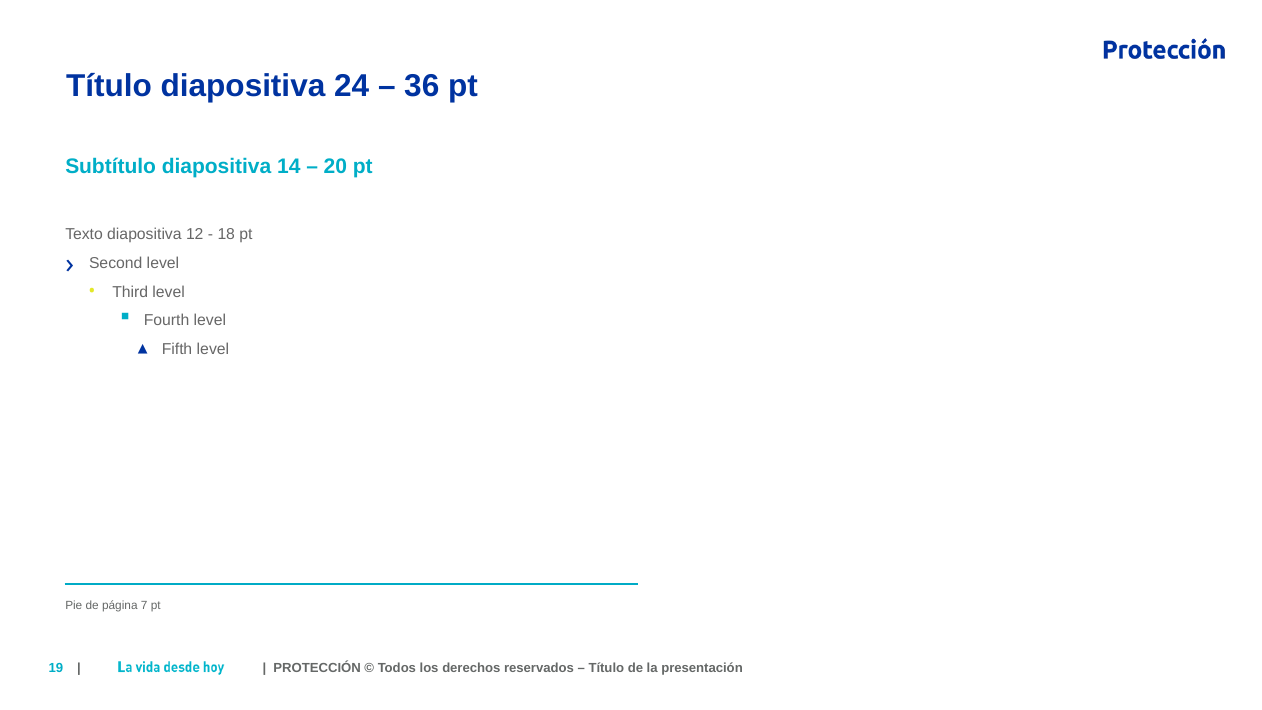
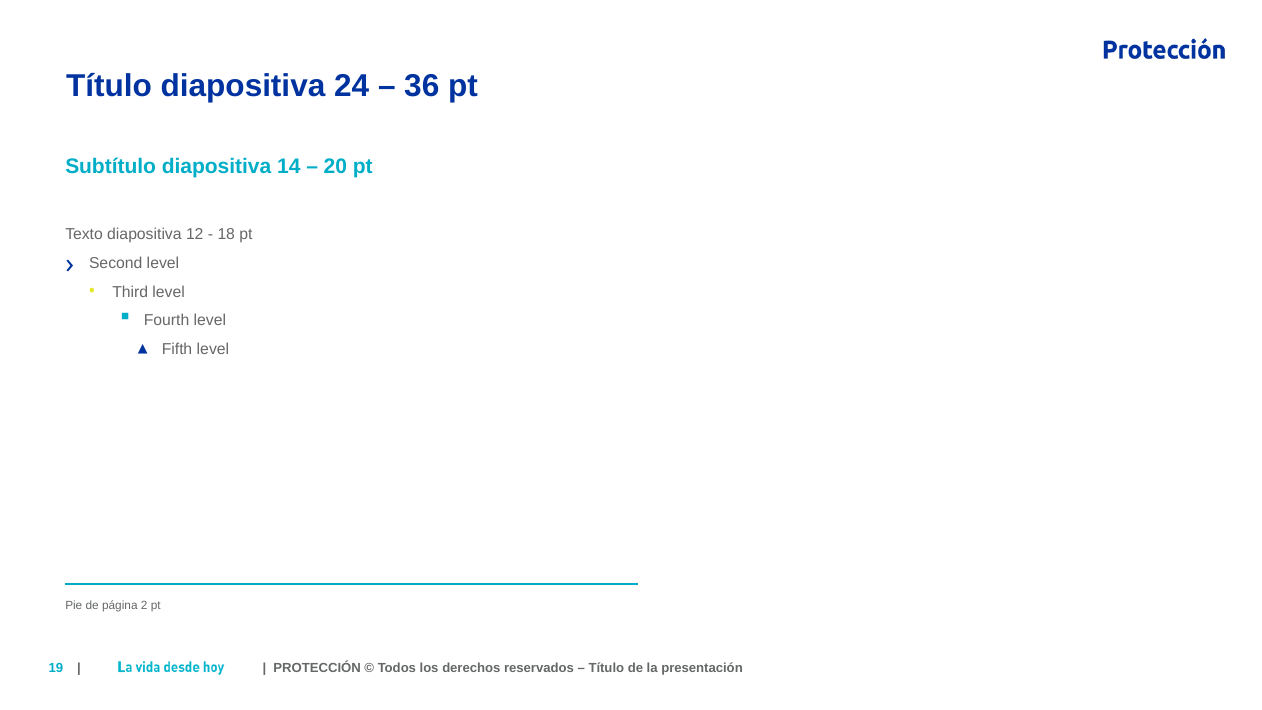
7: 7 -> 2 (144, 606)
